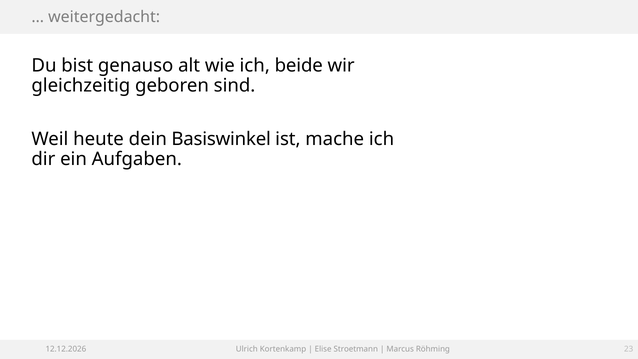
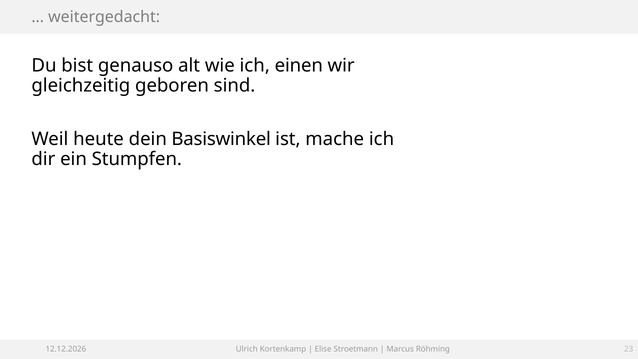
beide: beide -> einen (299, 66)
Aufgaben: Aufgaben -> Stumpfen (137, 159)
